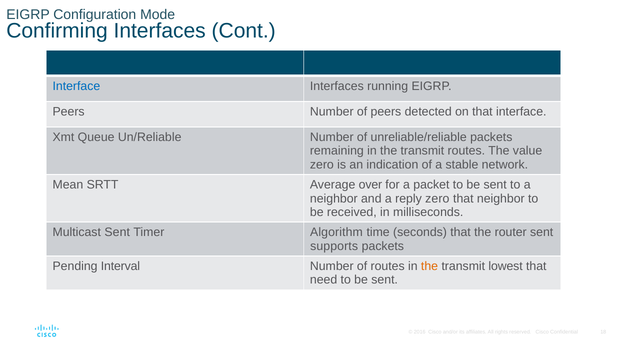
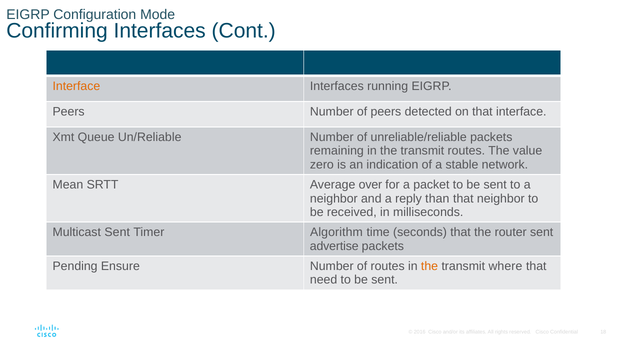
Interface colour: blue -> orange (76, 86)
reply zero: zero -> than (437, 199)
supports: supports -> advertise (334, 246)
Interval: Interval -> Ensure (120, 266)
lowest: lowest -> where (505, 266)
